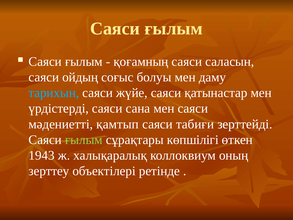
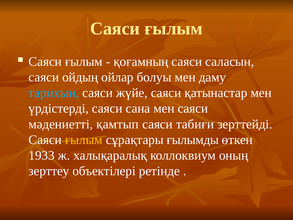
соғыс: соғыс -> ойлар (117, 77)
ғылым colour: light green -> yellow (84, 140)
көпшілігі: көпшілігі -> ғылымды (193, 140)
1943: 1943 -> 1933 (42, 155)
